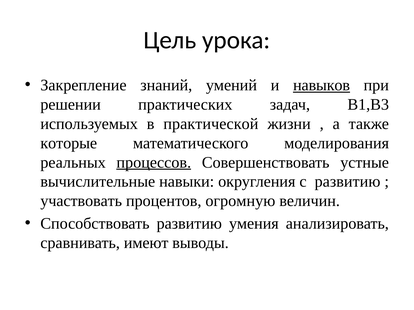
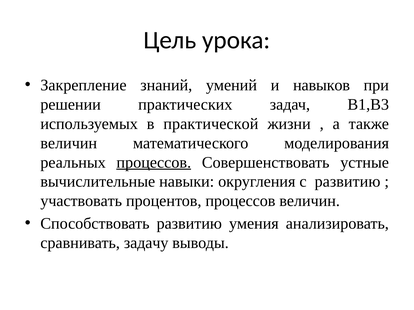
навыков underline: present -> none (322, 85)
которые: которые -> величин (69, 143)
процентов огромную: огромную -> процессов (240, 201)
имеют: имеют -> задачу (146, 243)
